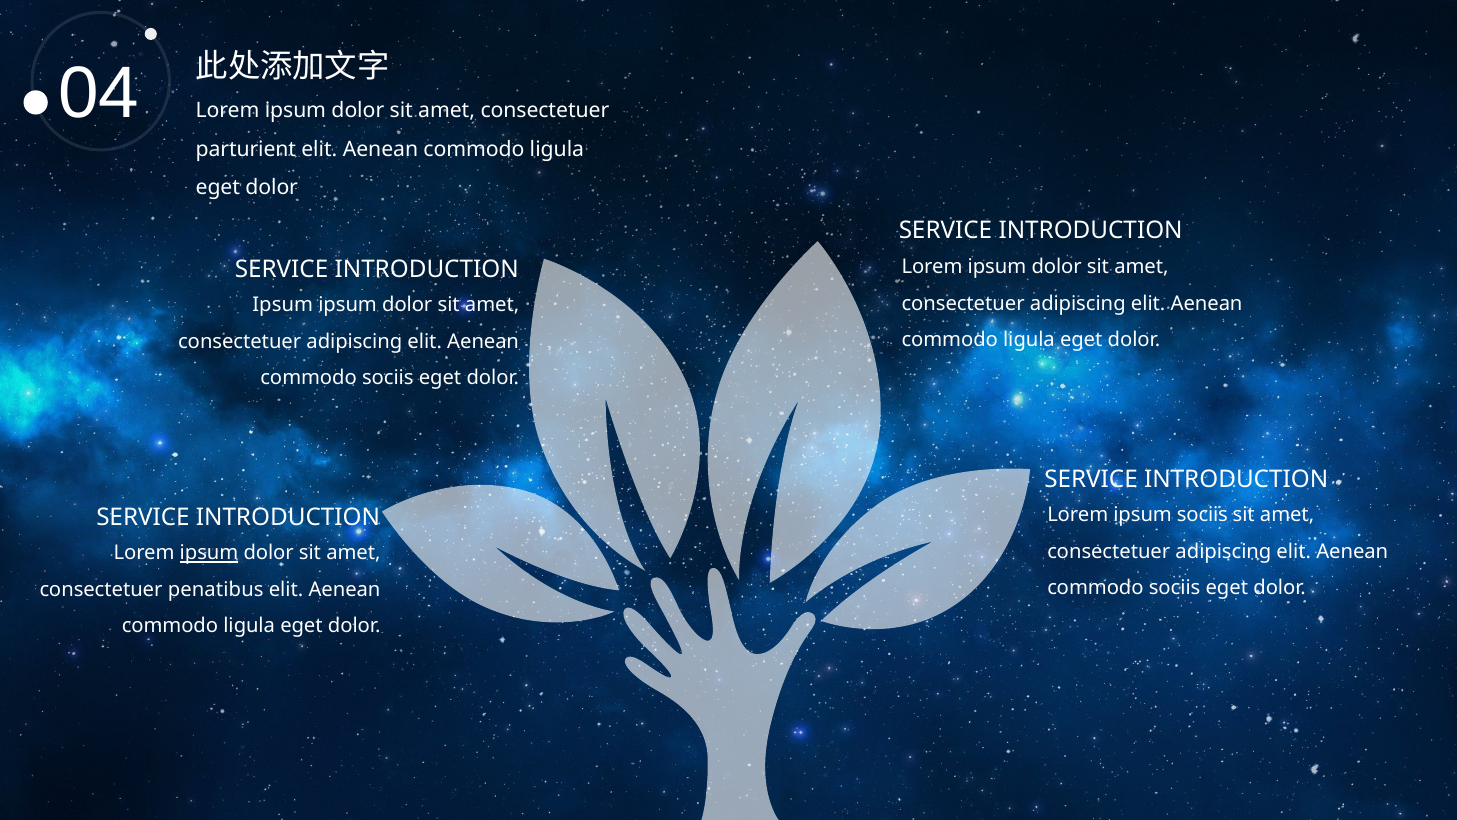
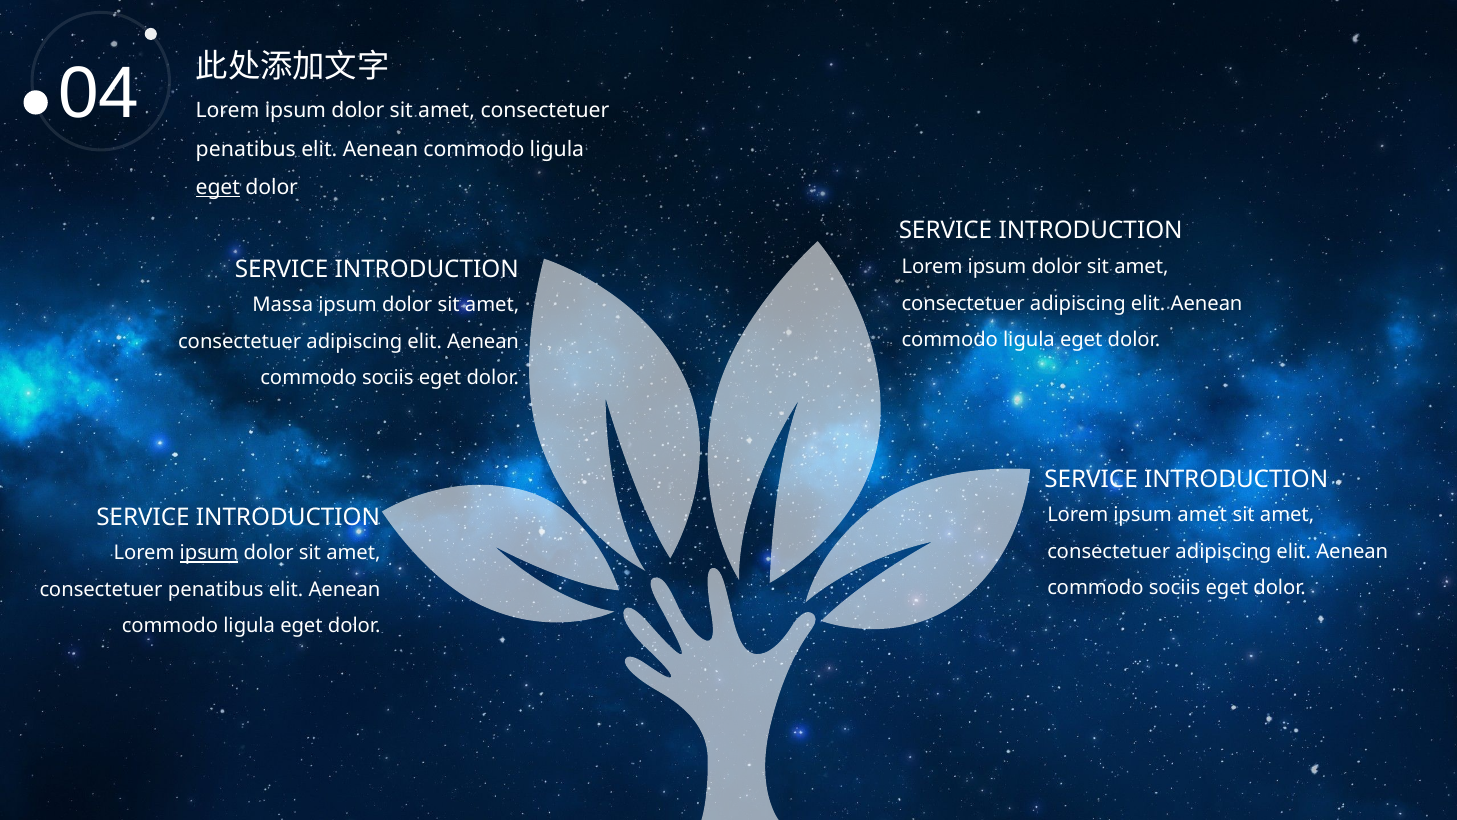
parturient: parturient -> penatibus (246, 149)
eget underline: none -> present (218, 187)
Ipsum: Ipsum -> Massa (283, 305)
ipsum sociis: sociis -> amet (1202, 515)
